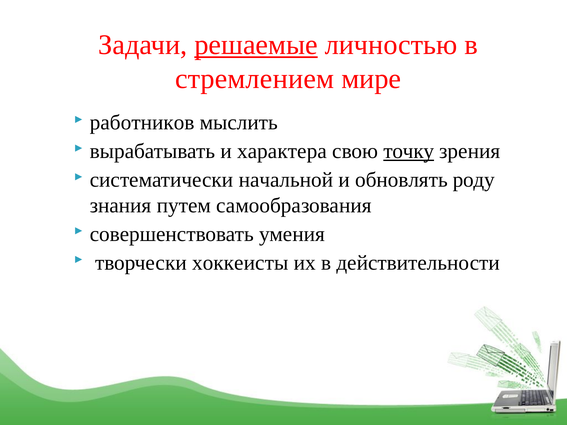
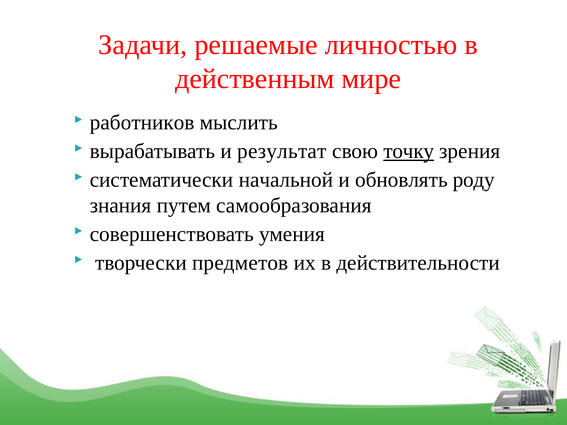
решаемые underline: present -> none (256, 45)
стремлением: стремлением -> действенным (255, 79)
характера: характера -> результат (282, 151)
хоккеисты: хоккеисты -> предметов (240, 263)
